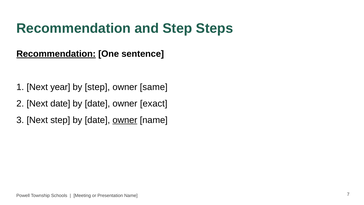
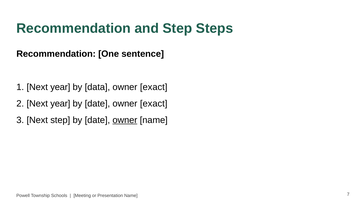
Recommendation underline: present -> none (56, 54)
by step: step -> data (97, 87)
same: same -> exact (154, 87)
date: date -> year (60, 103)
